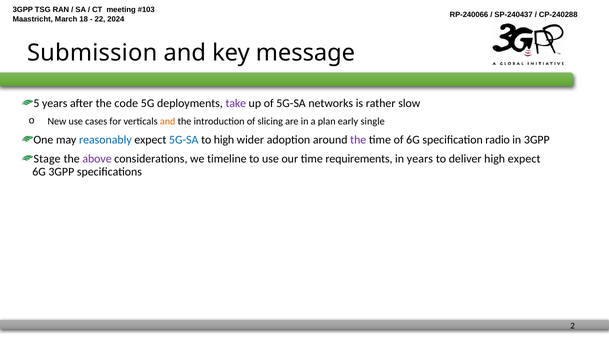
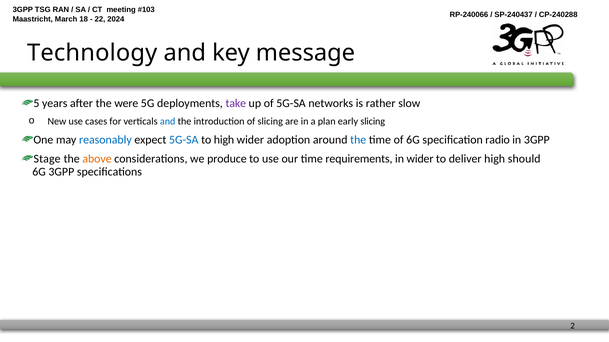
Submission: Submission -> Technology (92, 53)
code: code -> were (126, 104)
and colour: orange -> blue (168, 122)
early single: single -> slicing (373, 122)
the colour: purple -> blue (358, 140)
above colour: purple -> orange (97, 159)
timeline: timeline -> produce (227, 159)
in years: years -> wider (420, 159)
high expect: expect -> should (524, 159)
